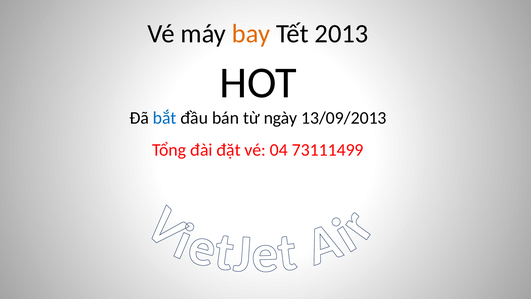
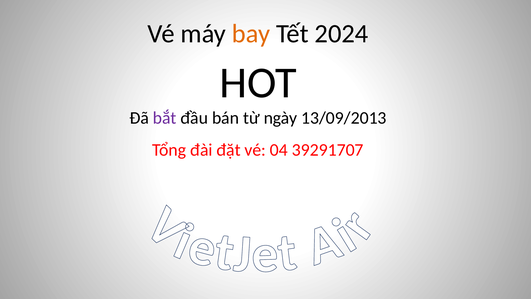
2013: 2013 -> 2024 (341, 34)
bắt colour: blue -> purple (165, 118)
73111499: 73111499 -> 39291707 (328, 150)
